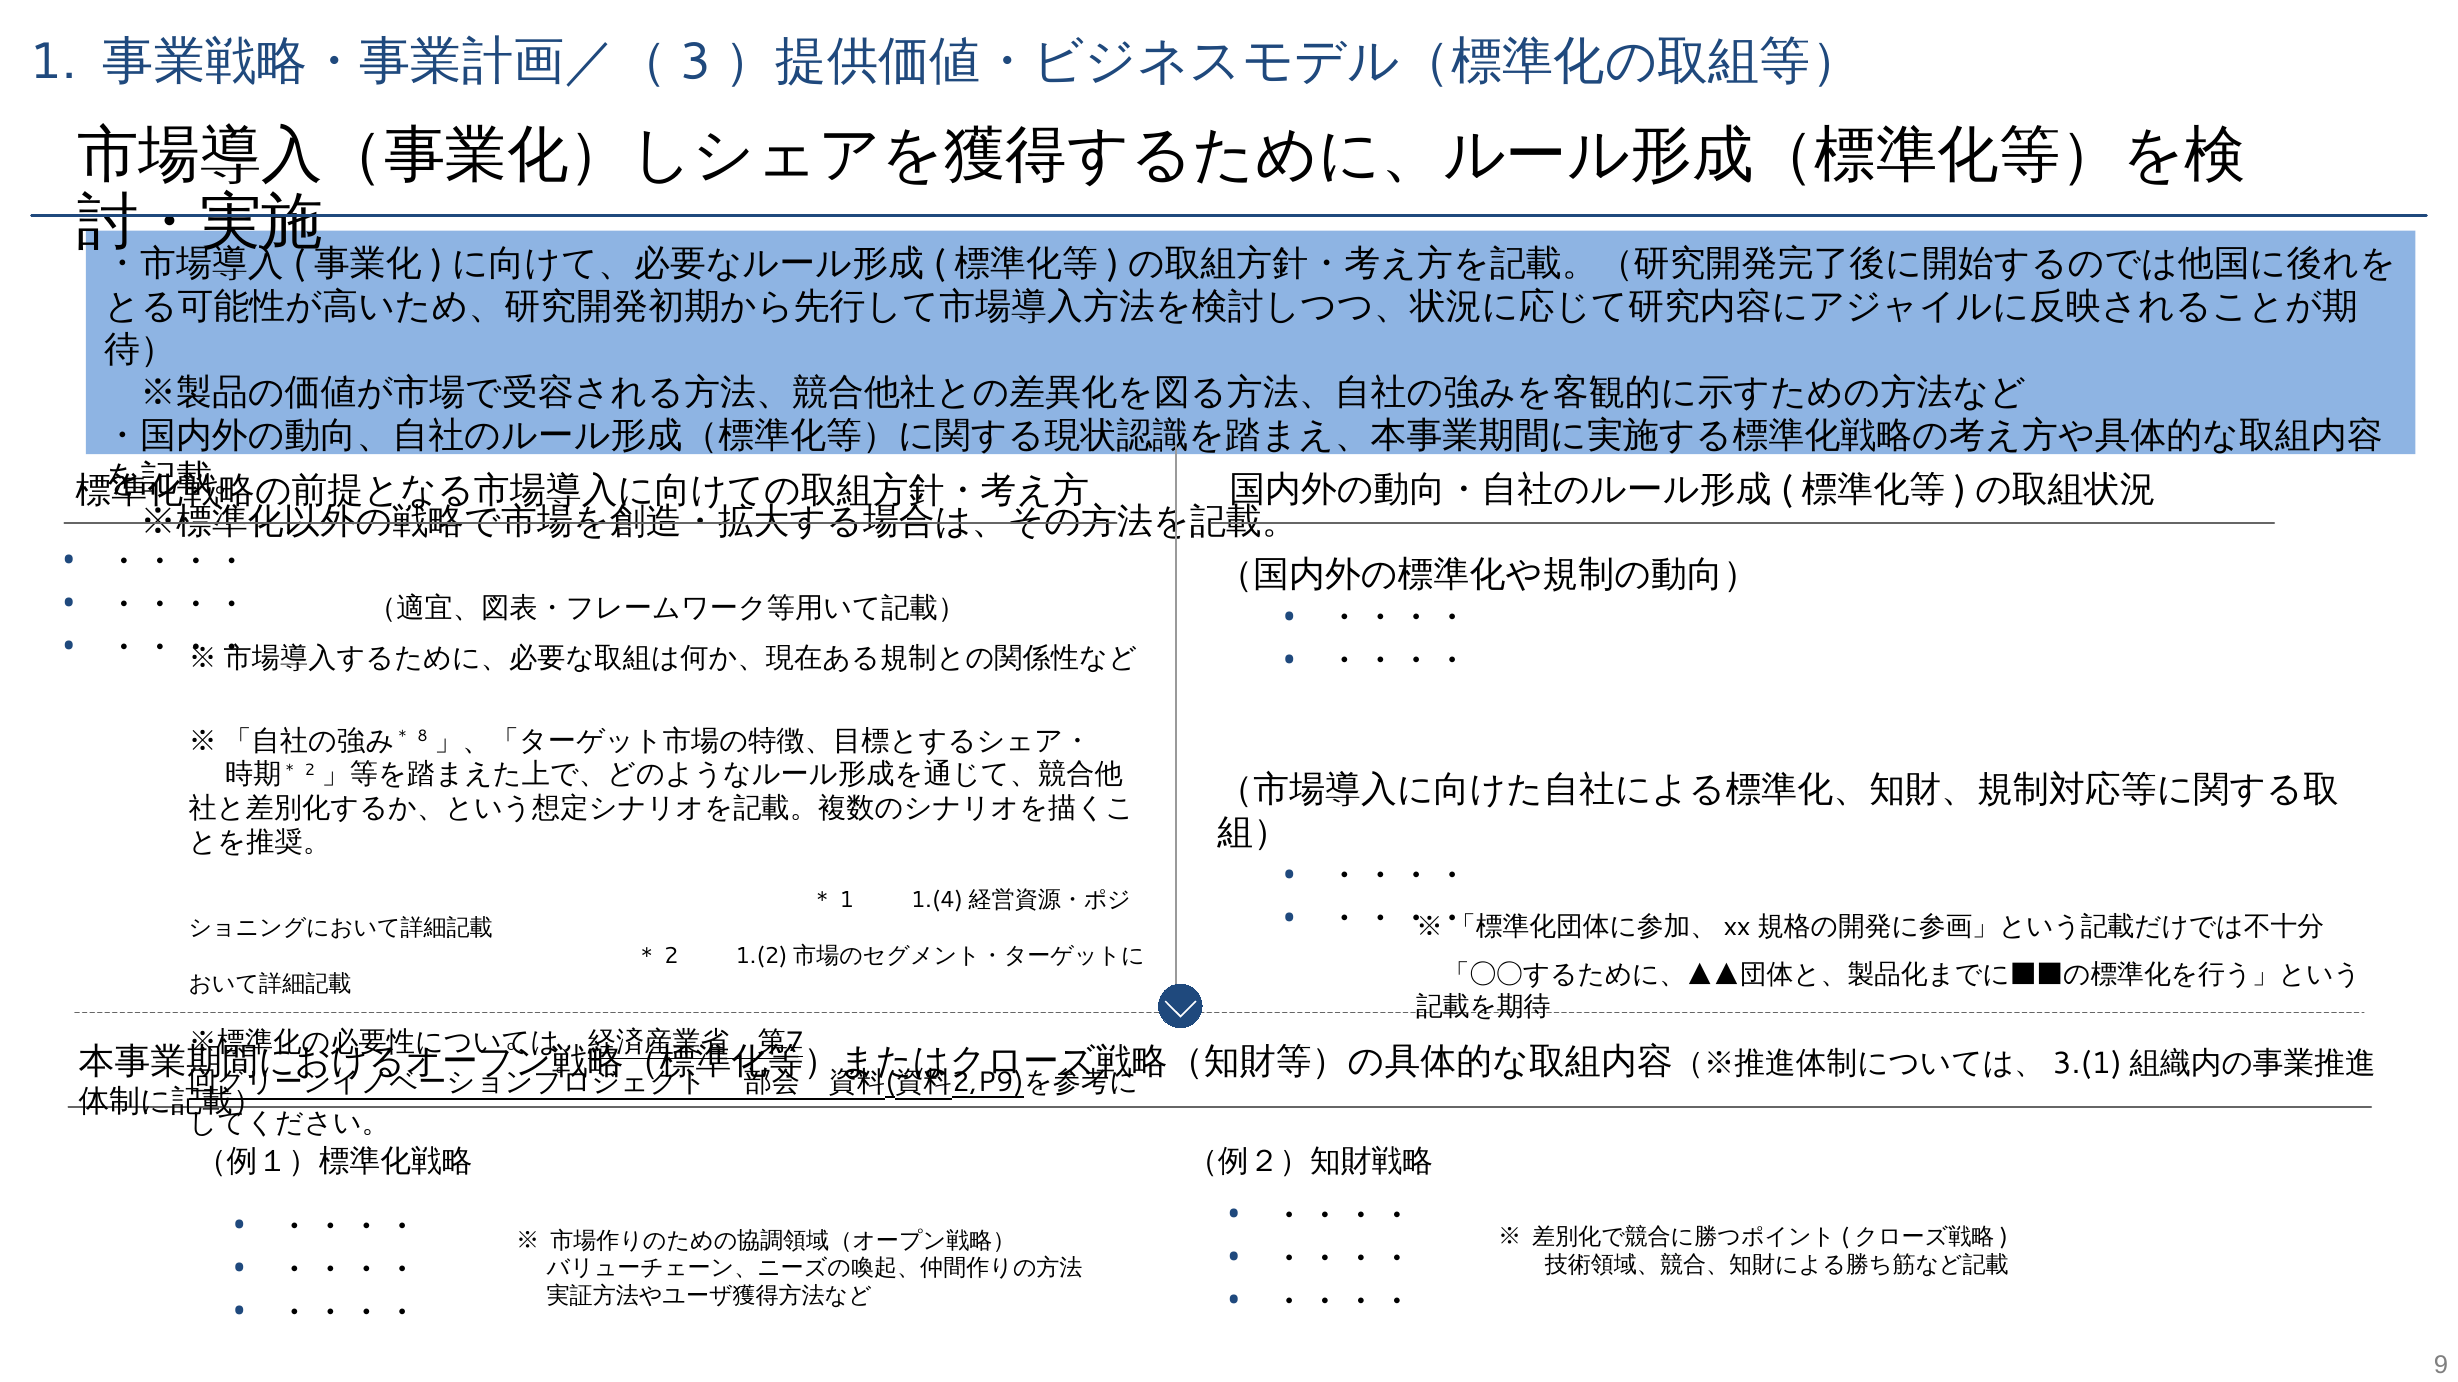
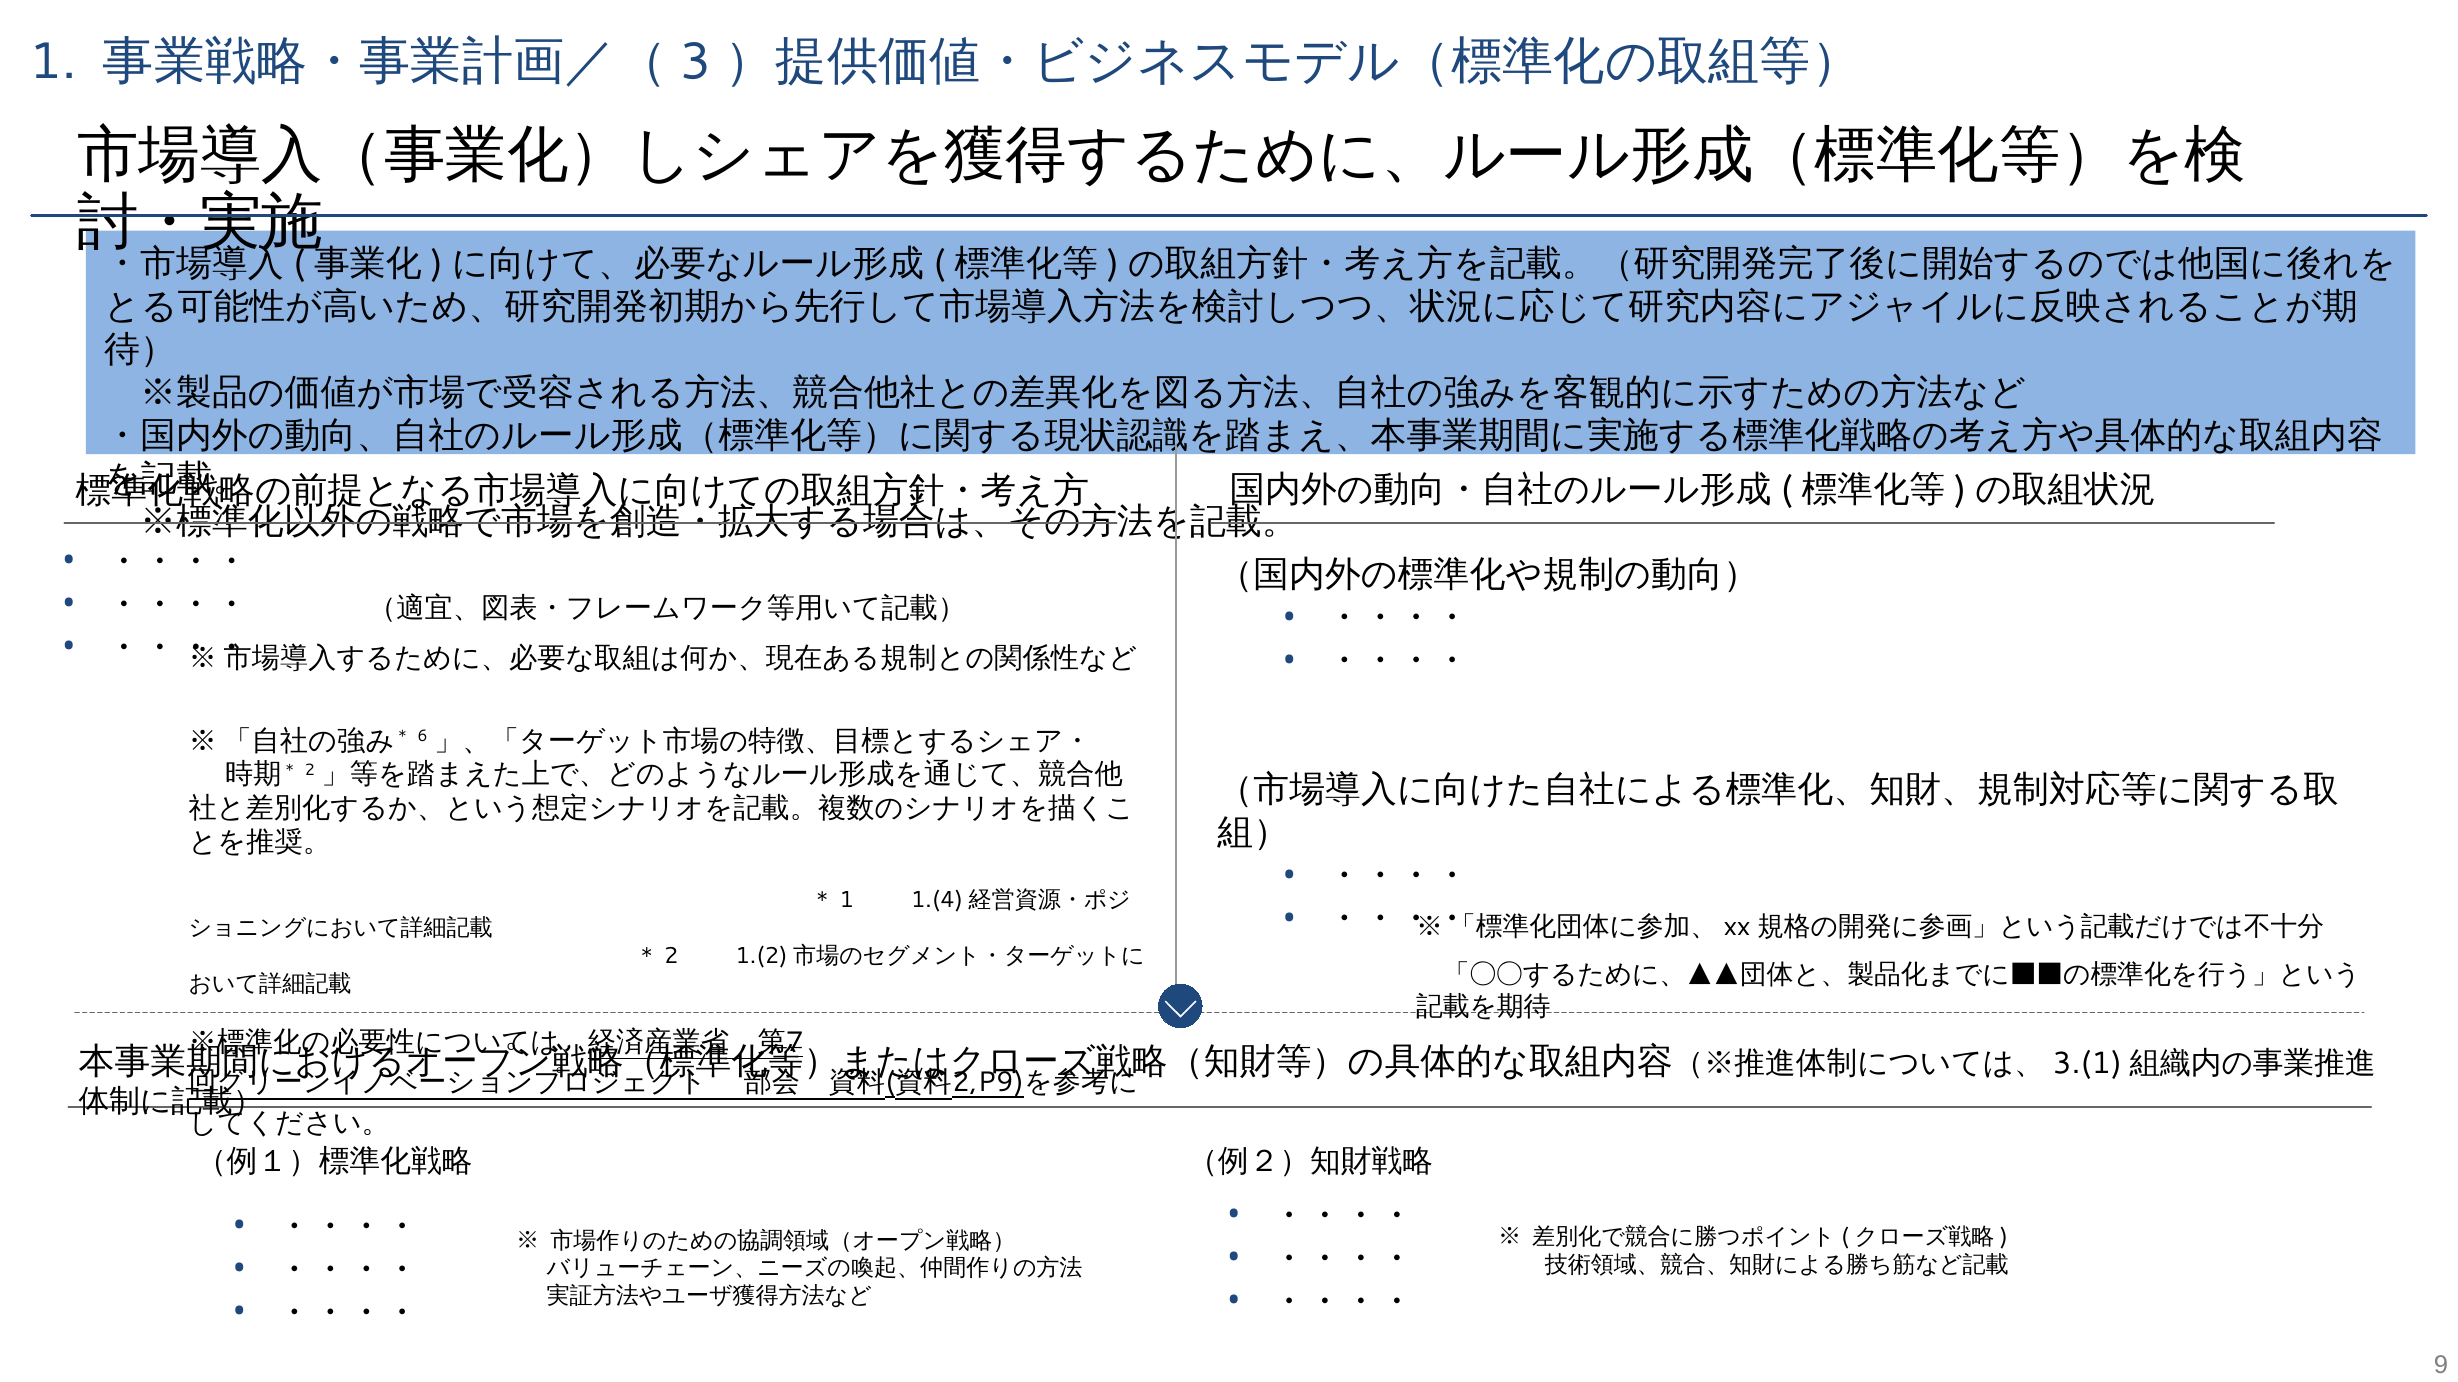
8: 8 -> 6 (423, 737)
